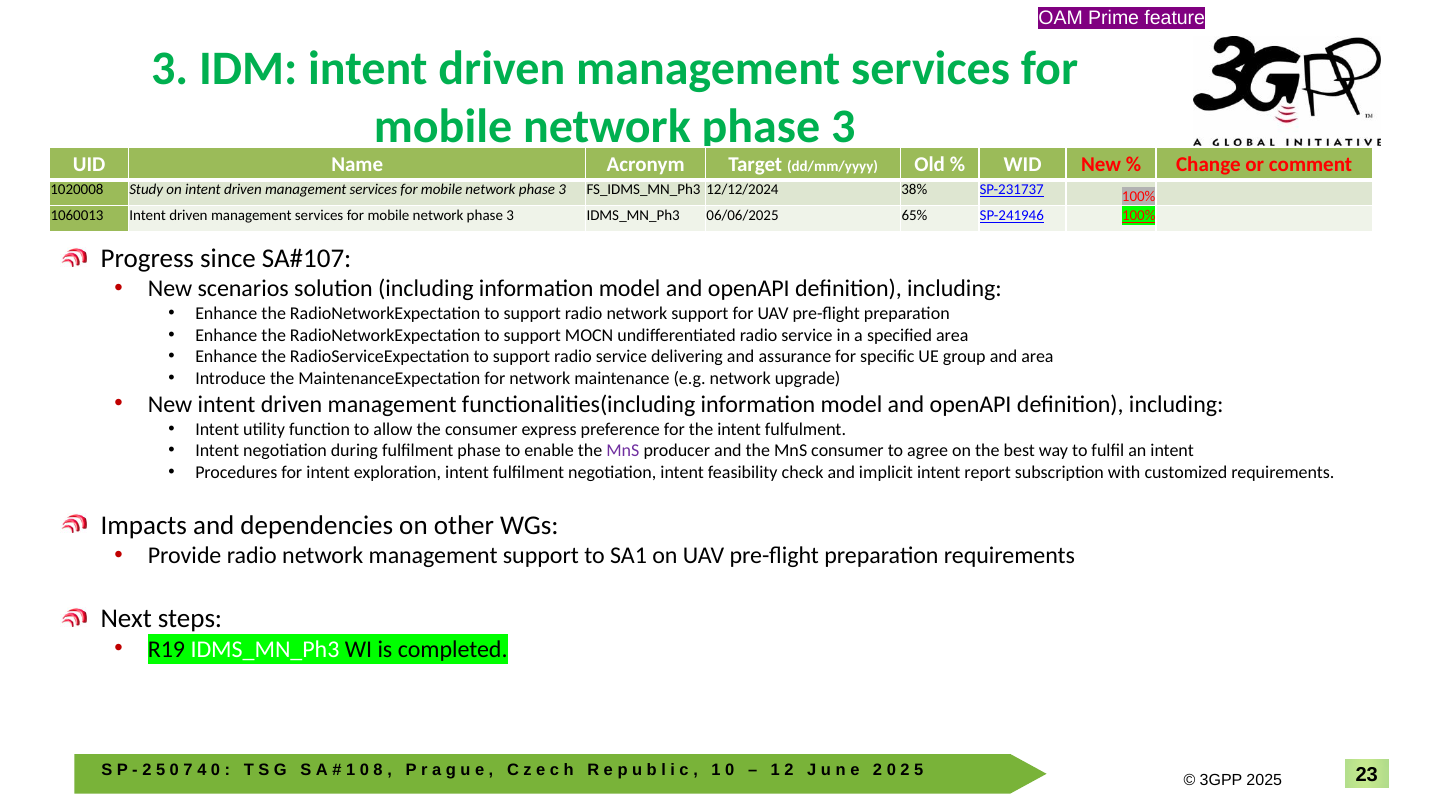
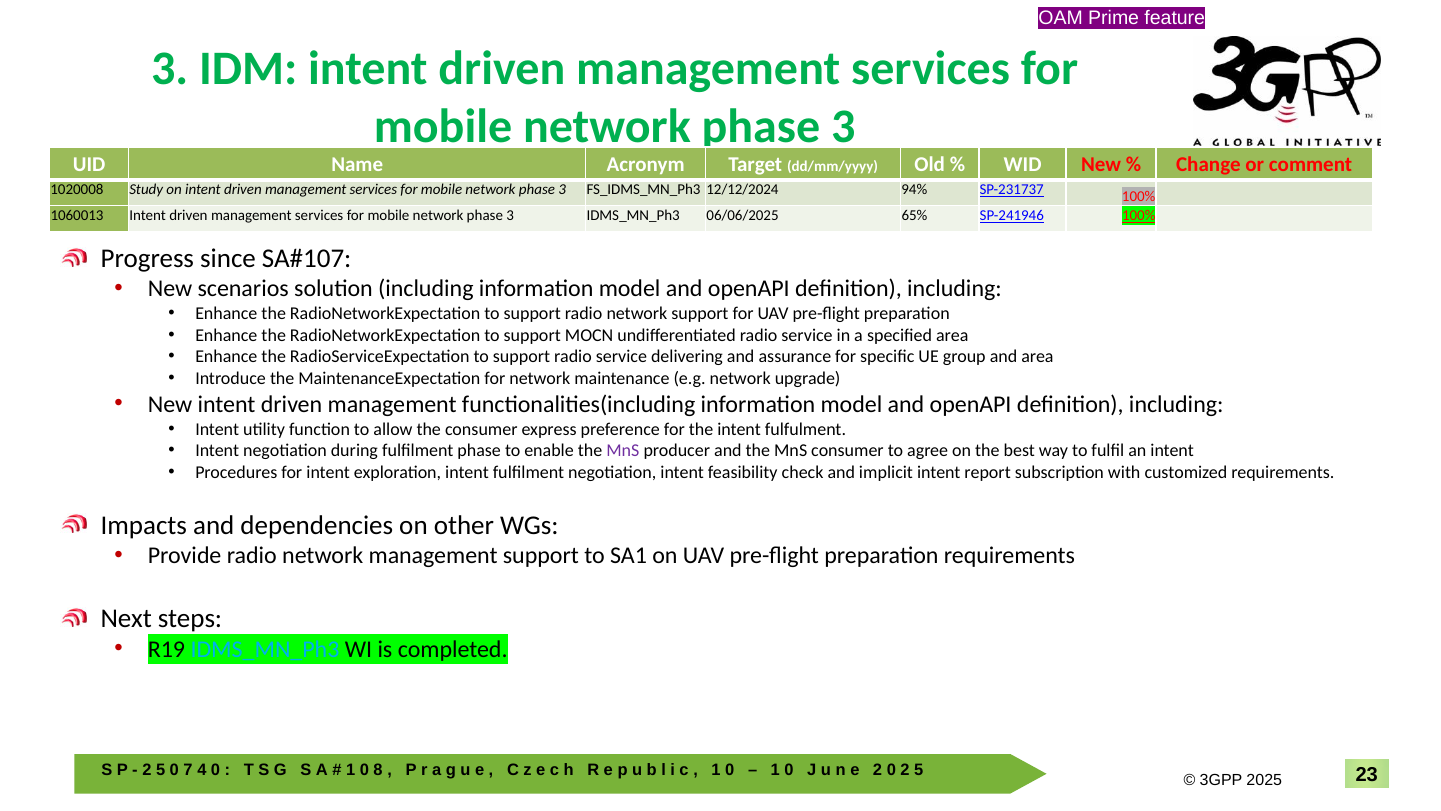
38%: 38% -> 94% (914, 190)
IDMS_MN_Ph3 colour: white -> light blue (265, 649)
2: 2 -> 0 (789, 770)
